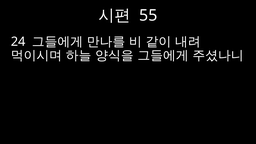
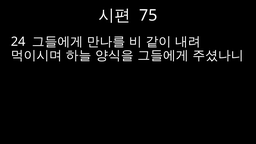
55: 55 -> 75 (148, 15)
